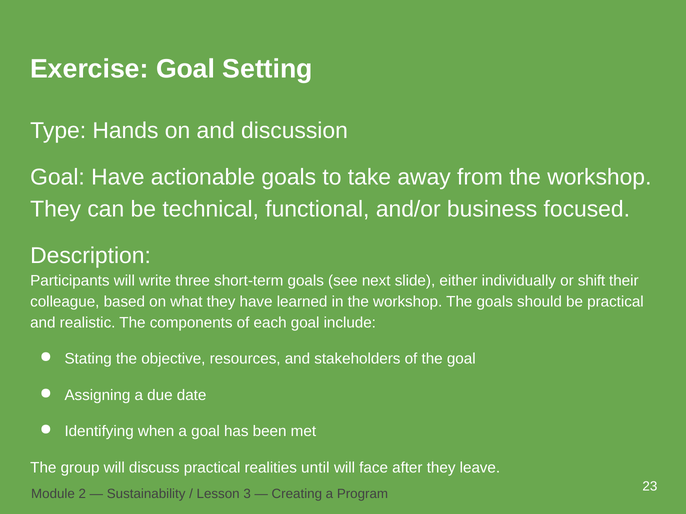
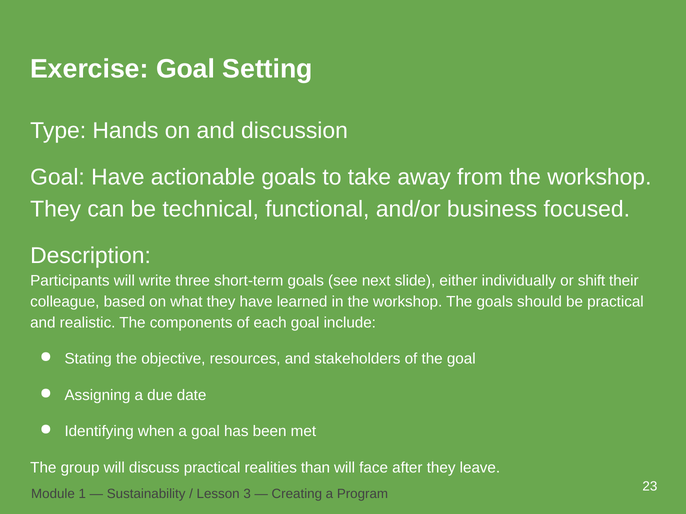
until: until -> than (315, 468)
2: 2 -> 1 (82, 495)
